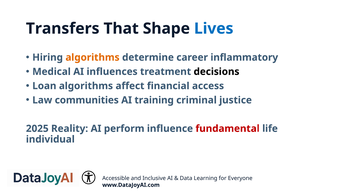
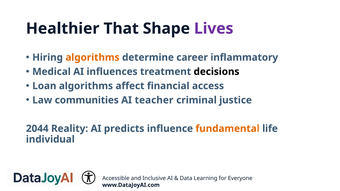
Transfers: Transfers -> Healthier (63, 29)
Lives colour: blue -> purple (214, 29)
training: training -> teacher (154, 100)
2025: 2025 -> 2044 (37, 129)
perform: perform -> predicts (124, 129)
fundamental colour: red -> orange (228, 129)
